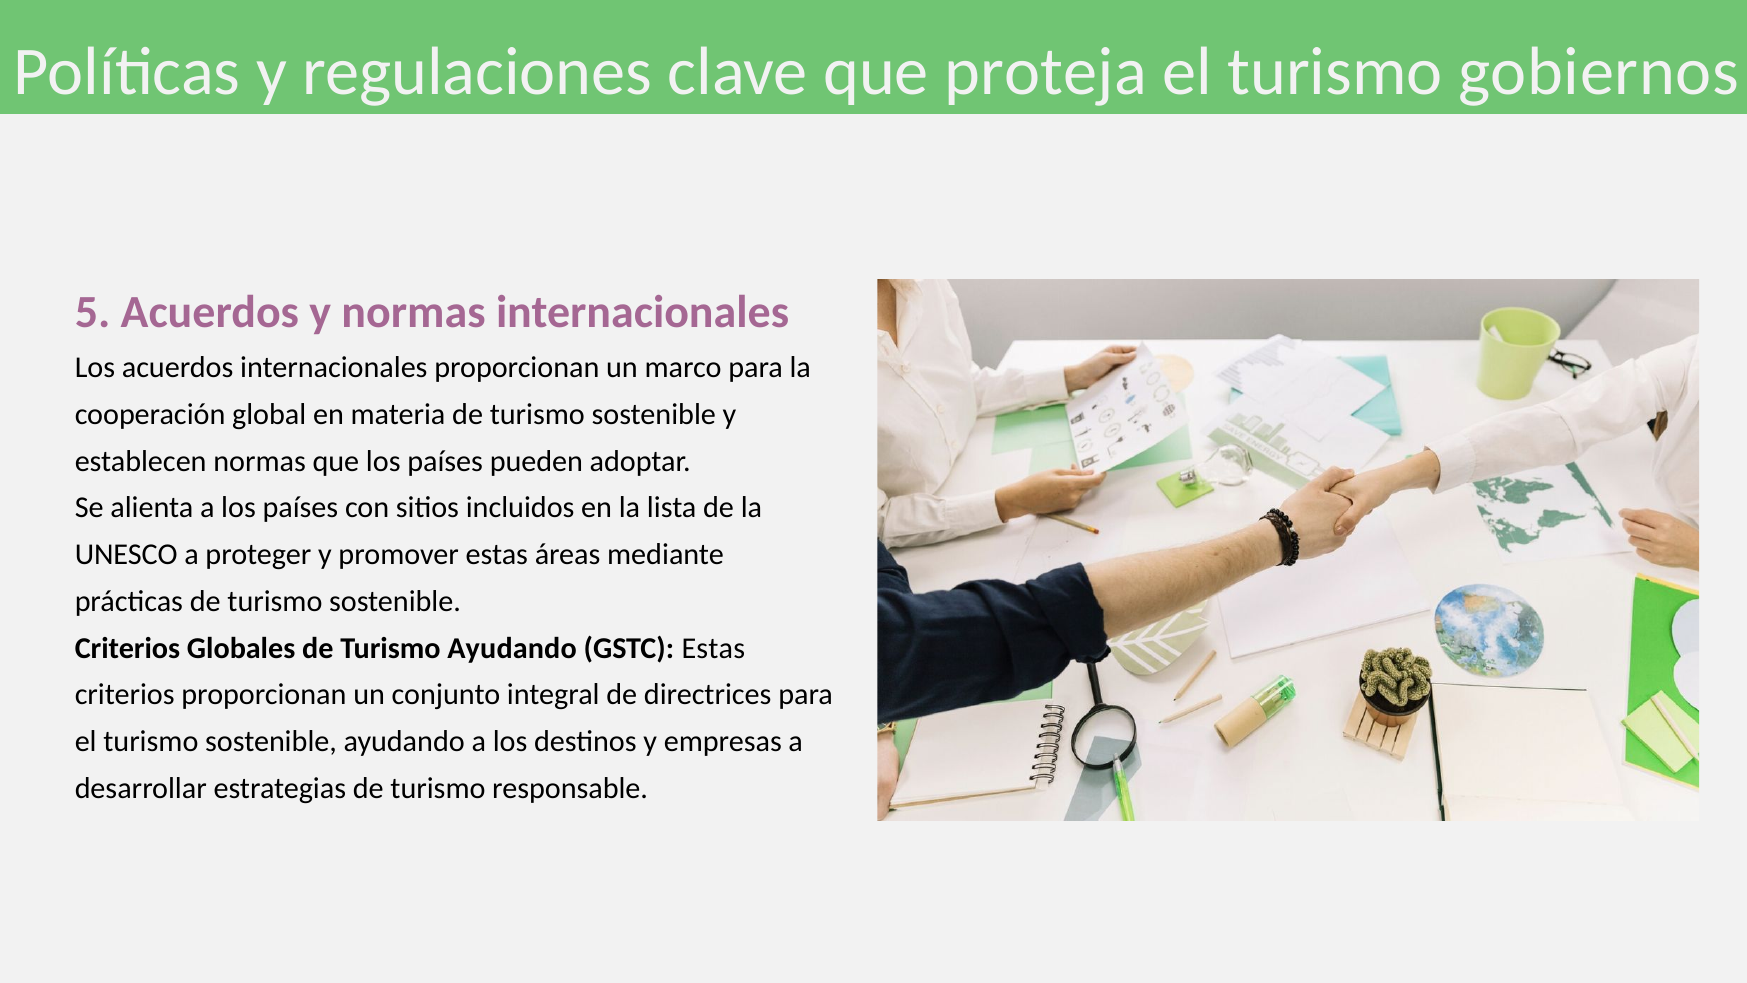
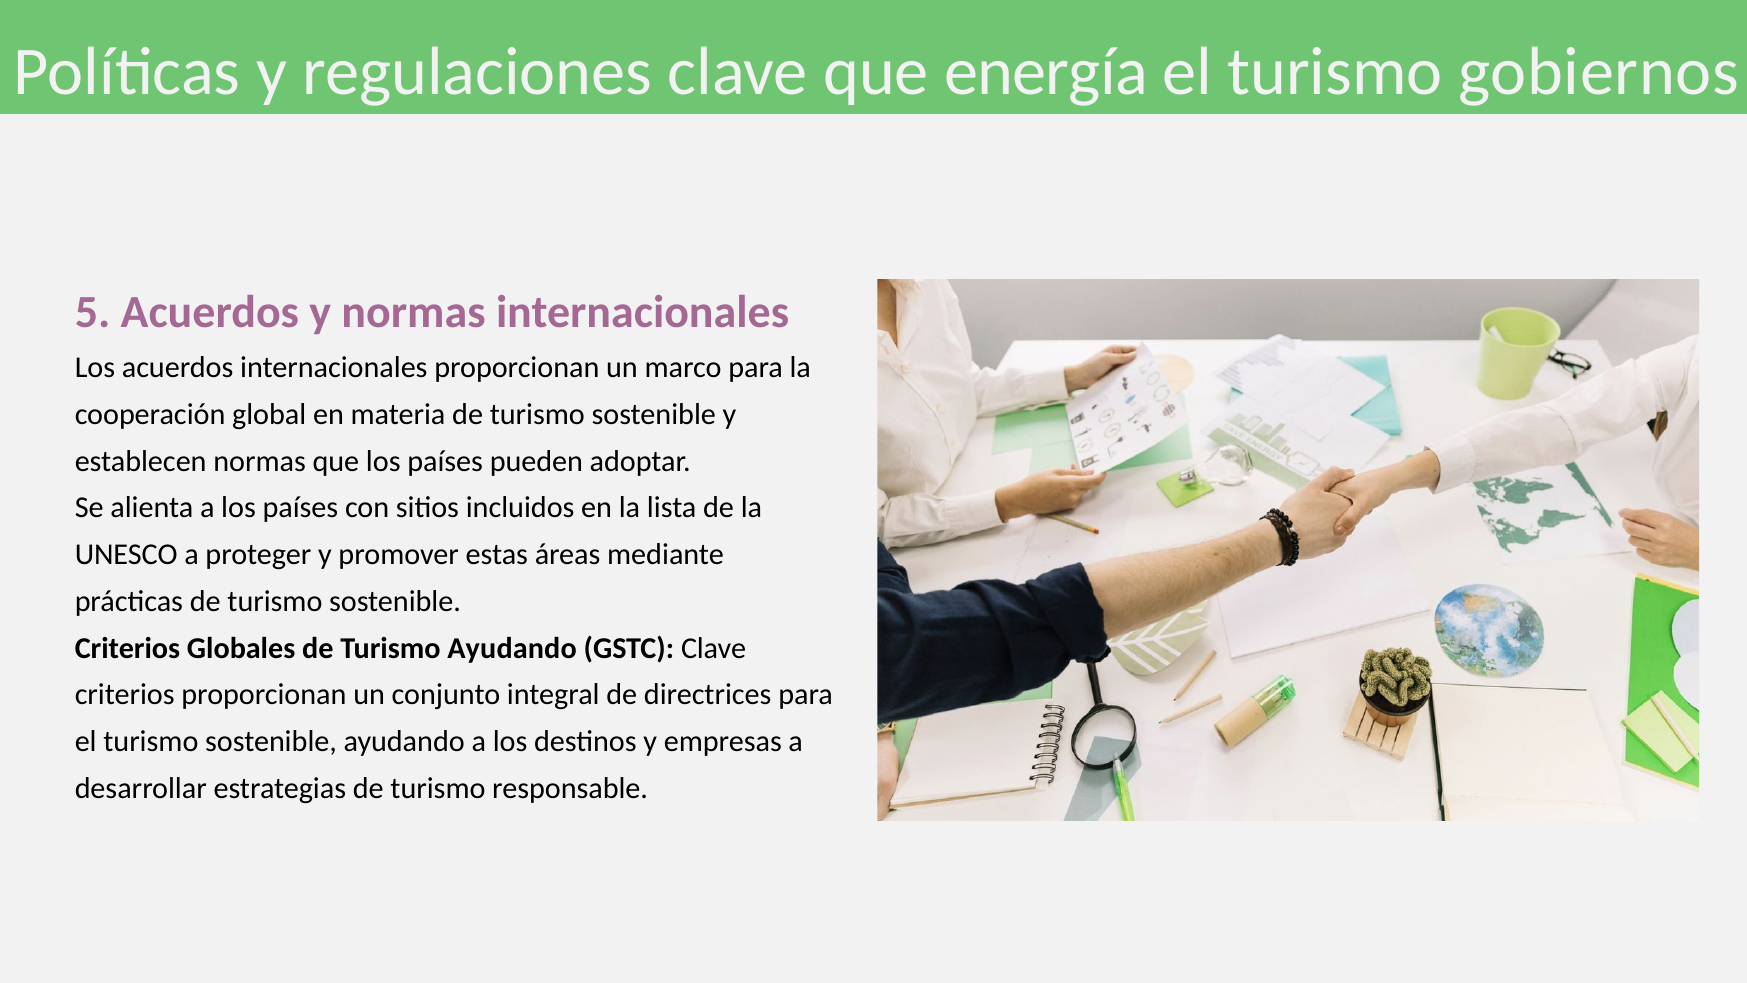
proteja: proteja -> energía (1046, 72)
GSTC Estas: Estas -> Clave (714, 648)
